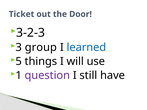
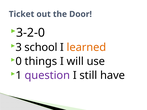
3-2-3: 3-2-3 -> 3-2-0 (30, 33)
group: group -> school (41, 47)
learned colour: blue -> orange (86, 47)
5: 5 -> 0 (19, 61)
